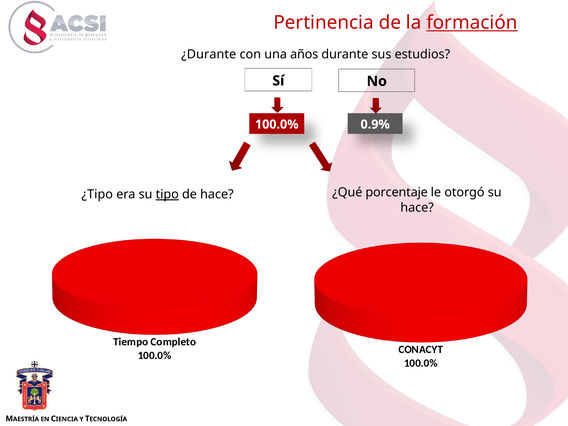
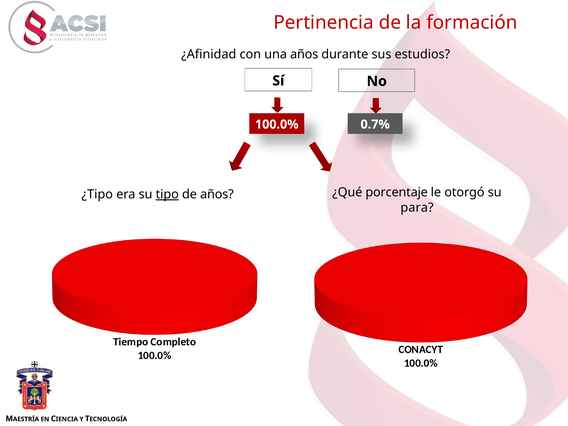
formación underline: present -> none (472, 23)
¿Durante: ¿Durante -> ¿Afinidad (209, 54)
0.9%: 0.9% -> 0.7% (375, 124)
de hace: hace -> años (217, 194)
hace: hace -> para (417, 208)
